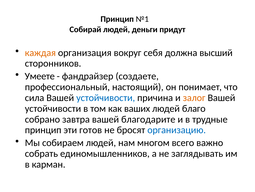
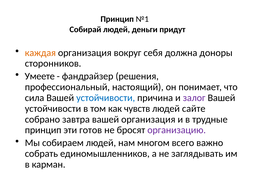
высший: высший -> доноры (216, 53)
создаете: создаете -> решения (137, 76)
залог colour: orange -> purple (194, 97)
ваших: ваших -> чувств (137, 108)
благо: благо -> сайте (194, 108)
вашей благодарите: благодарите -> организация (148, 119)
организацию colour: blue -> purple (177, 130)
